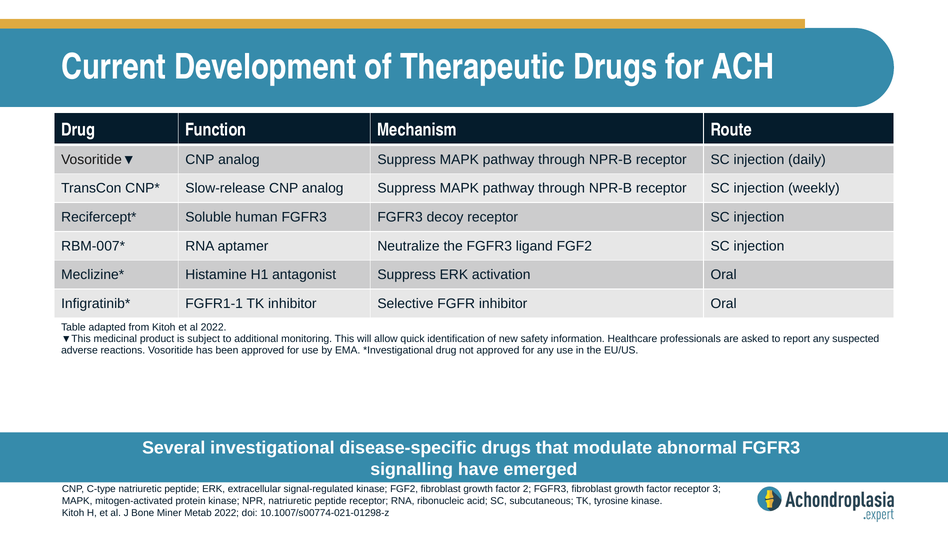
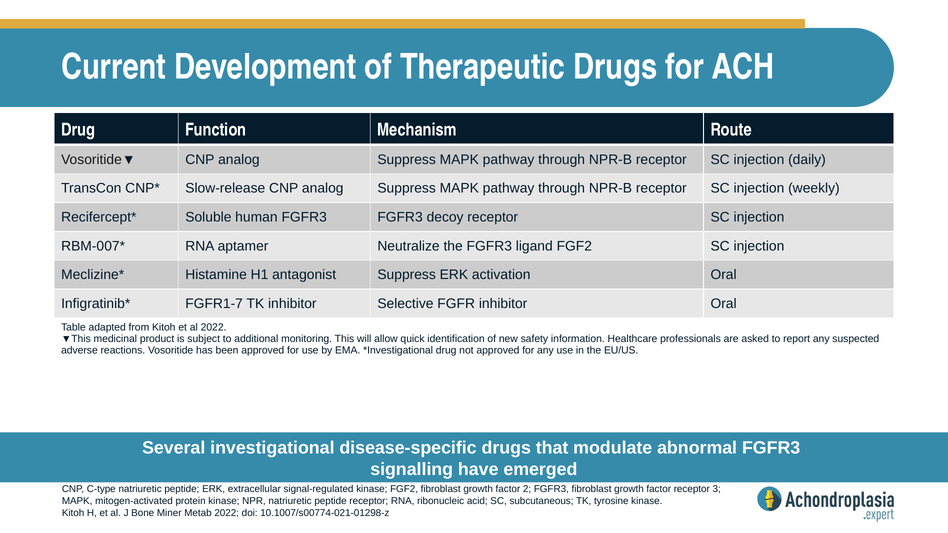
FGFR1-1: FGFR1-1 -> FGFR1-7 (214, 304)
